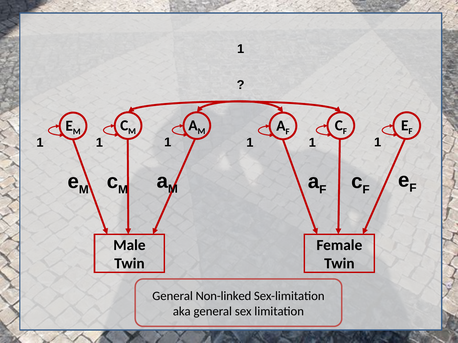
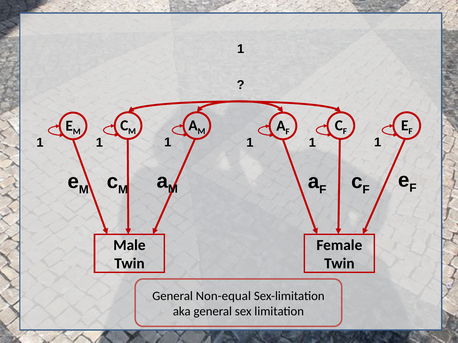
Non-linked: Non-linked -> Non-equal (223, 296)
